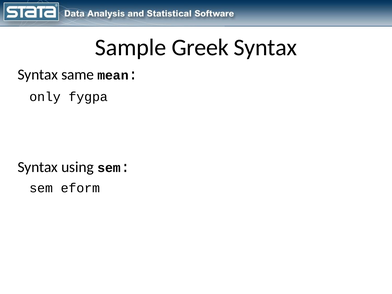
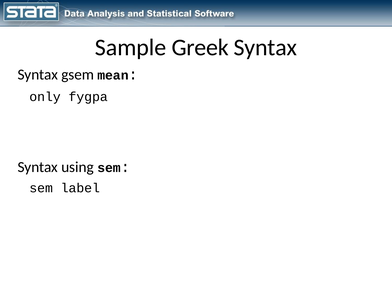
same: same -> gsem (78, 75)
eform: eform -> label (80, 188)
